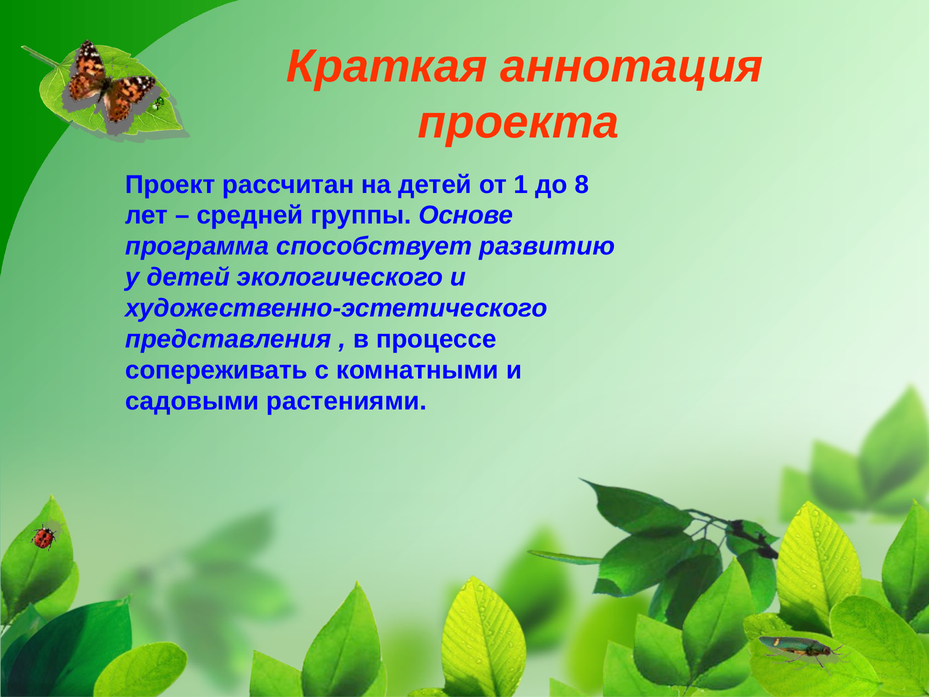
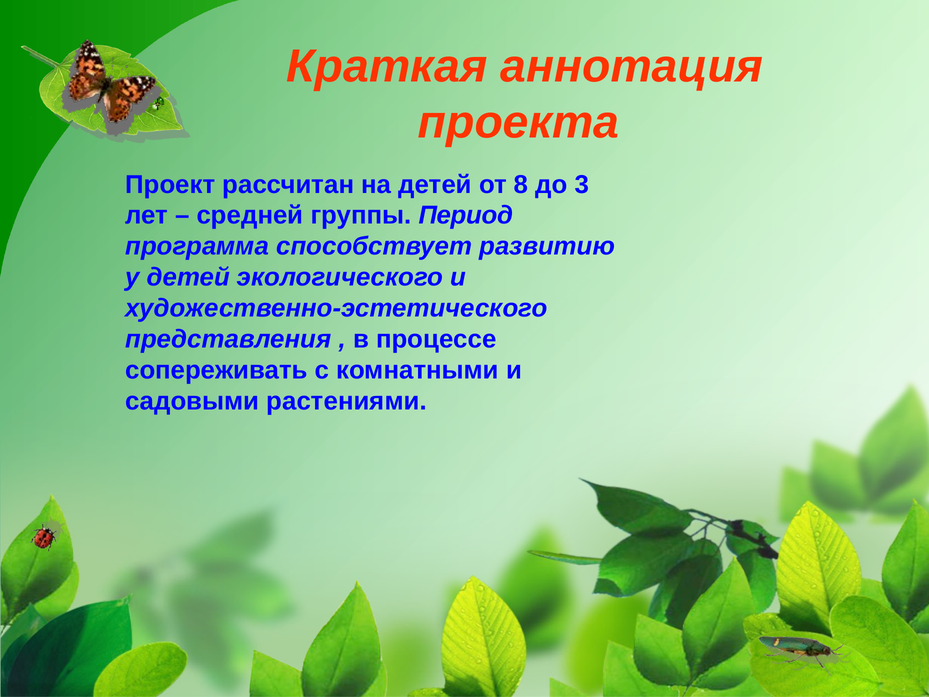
1: 1 -> 8 (521, 184)
8: 8 -> 3 (582, 184)
Основе: Основе -> Период (466, 215)
